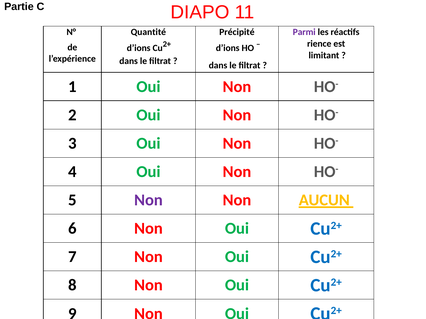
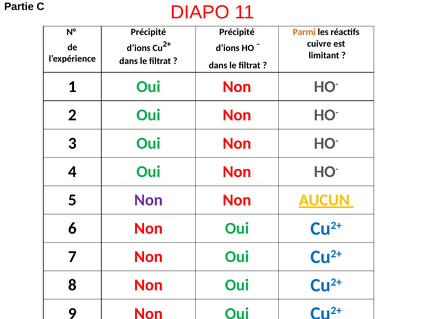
Quantité: Quantité -> Précipité (148, 32)
Parmi colour: purple -> orange (304, 32)
rience: rience -> cuivre (319, 44)
